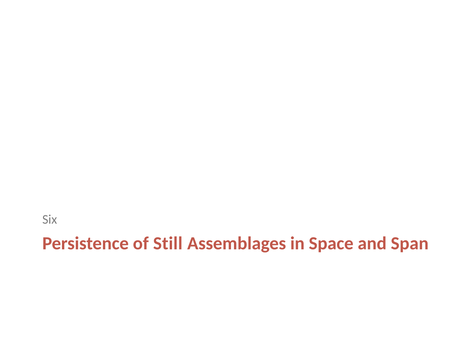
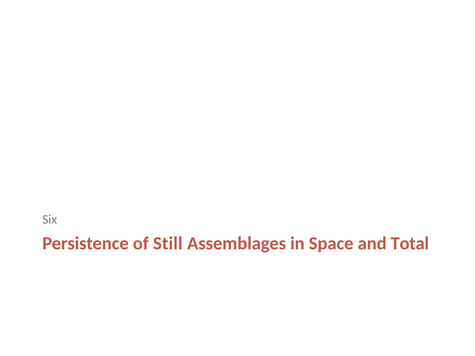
Span: Span -> Total (410, 244)
